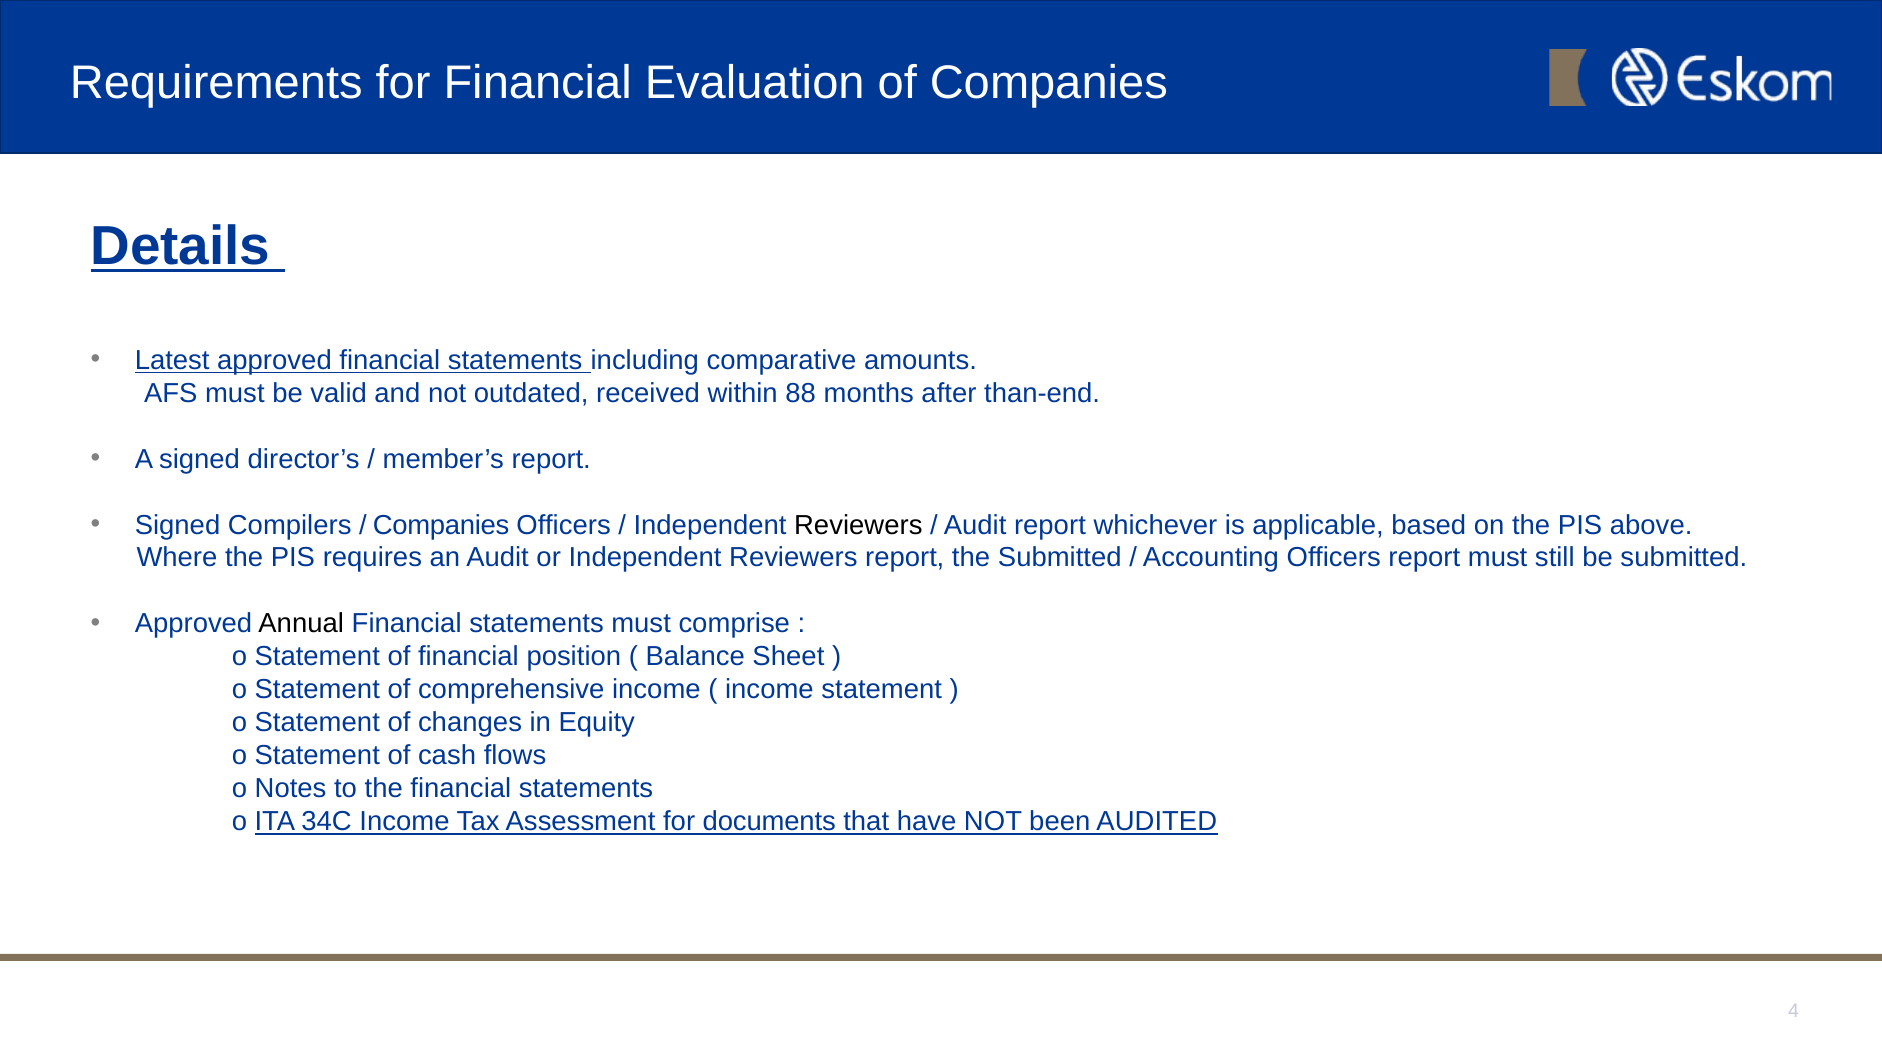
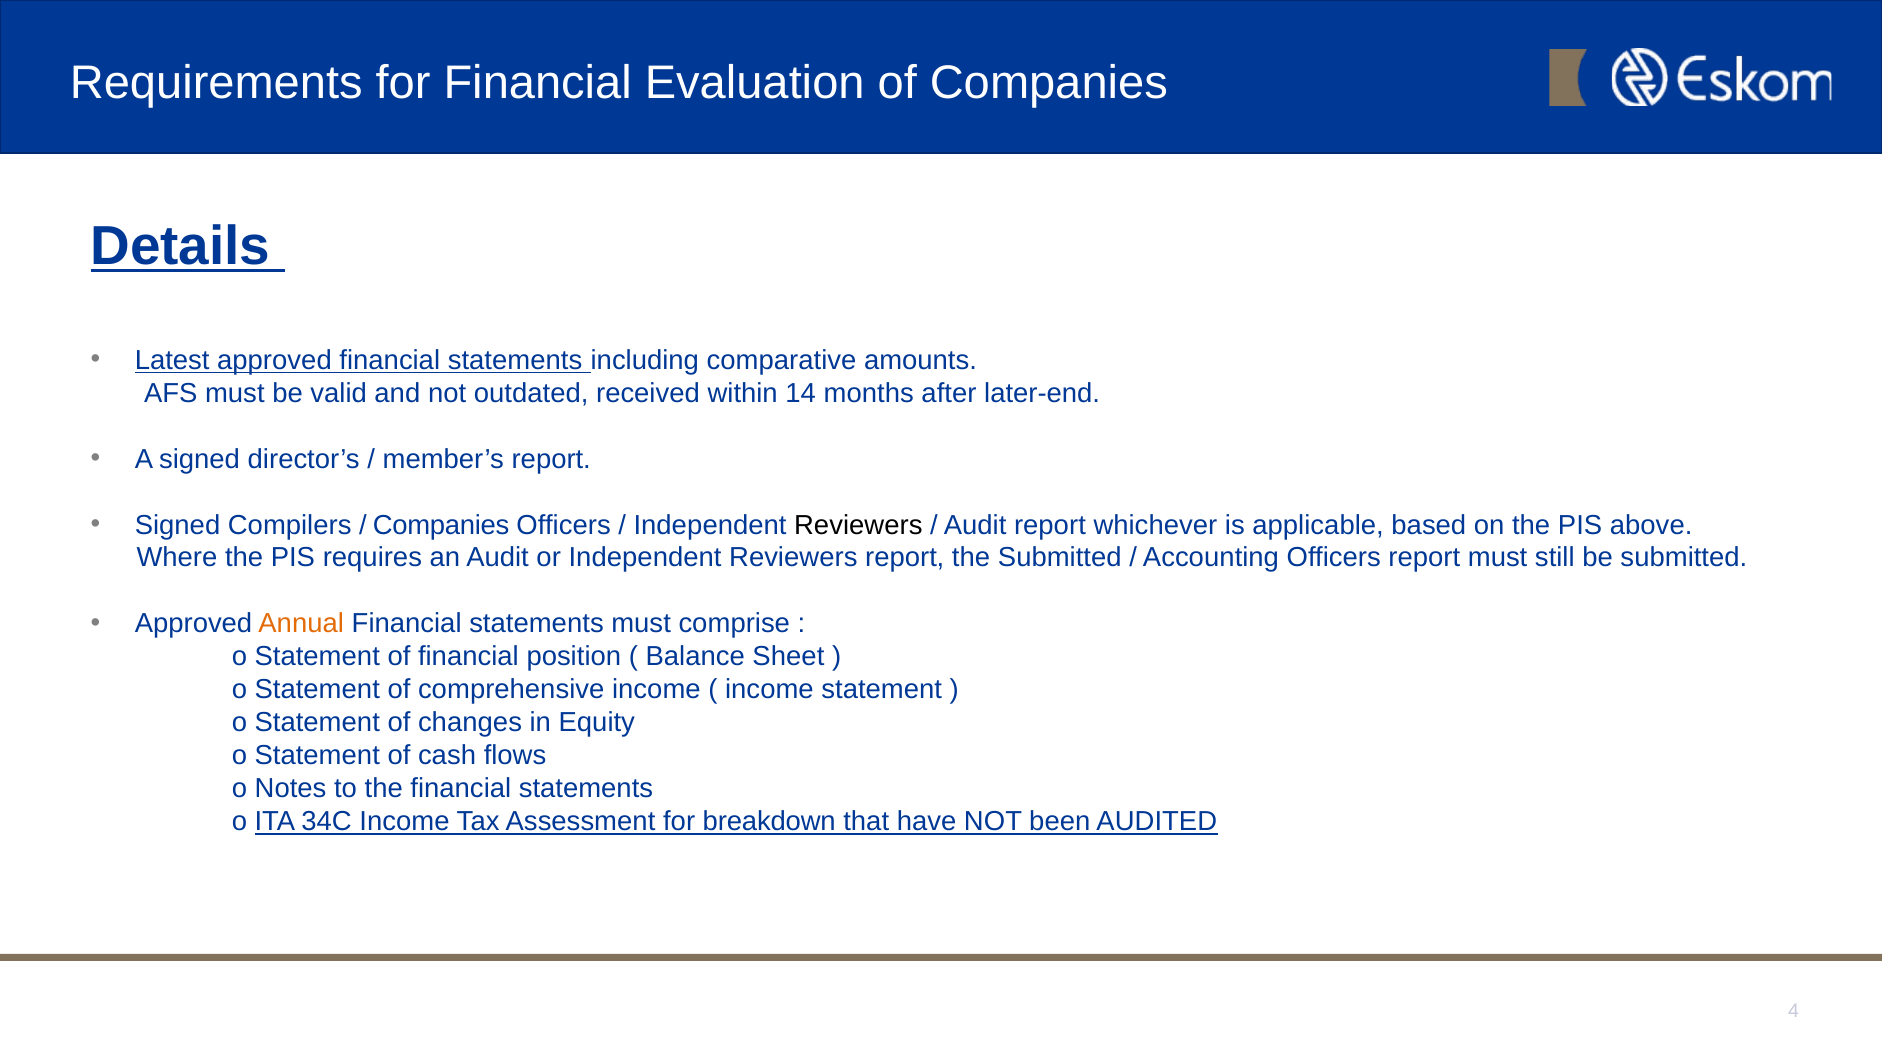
88: 88 -> 14 (801, 393)
than-end: than-end -> later-end (1042, 393)
Annual colour: black -> orange (301, 624)
documents: documents -> breakdown (769, 821)
